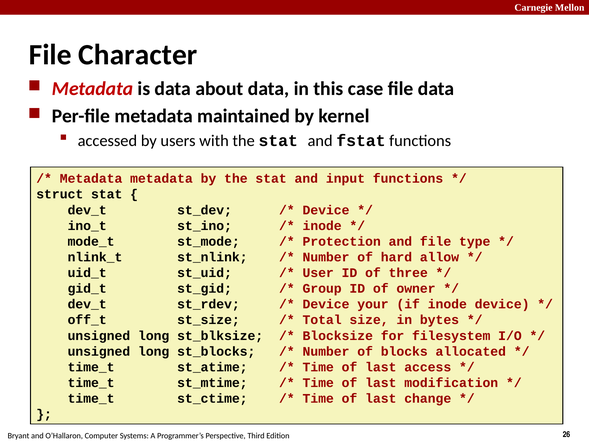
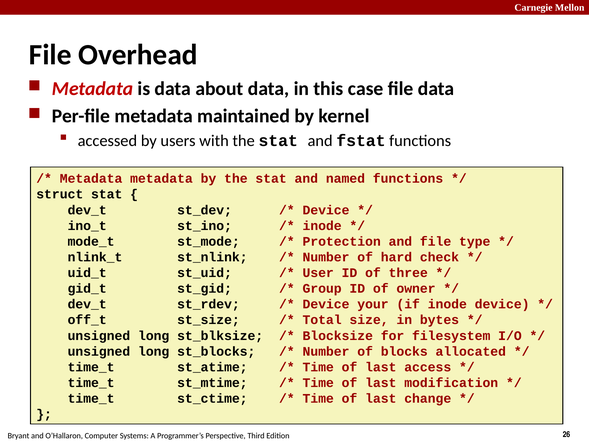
Character: Character -> Overhead (138, 55)
input: input -> named (345, 179)
allow: allow -> check (439, 257)
